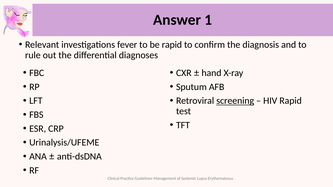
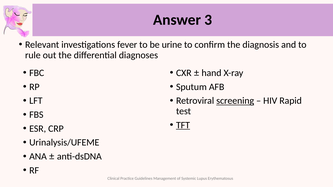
1: 1 -> 3 (208, 20)
be rapid: rapid -> urine (172, 45)
TFT underline: none -> present (183, 125)
